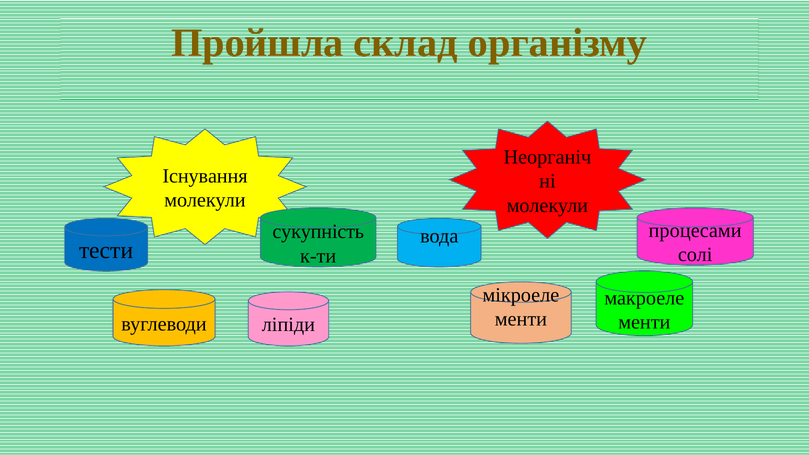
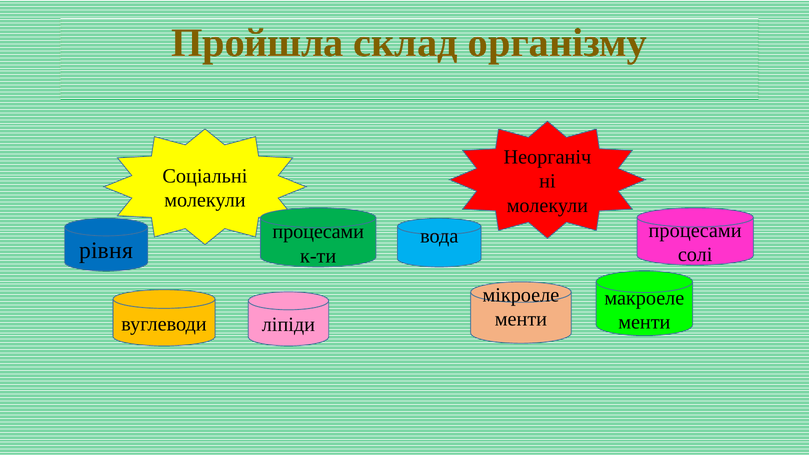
Існування: Існування -> Соціальні (205, 176)
сукупність: сукупність -> процесами (318, 232)
тести: тести -> рівня (106, 251)
